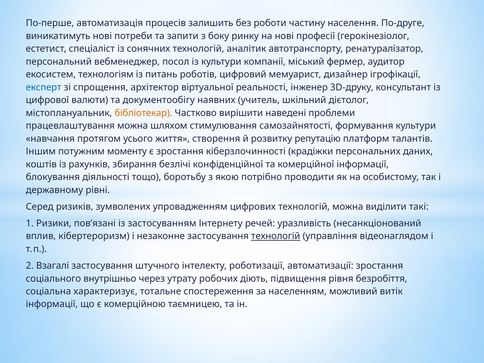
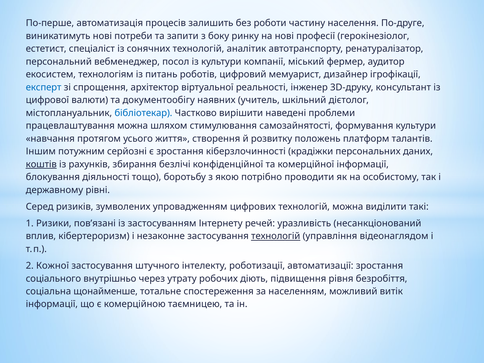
бібліотекар colour: orange -> blue (143, 113)
репутацію: репутацію -> положень (318, 139)
моменту: моменту -> серйозні (127, 151)
коштів underline: none -> present (41, 164)
Взагалі: Взагалі -> Кожної (53, 266)
характеризує: характеризує -> щонайменше (106, 291)
